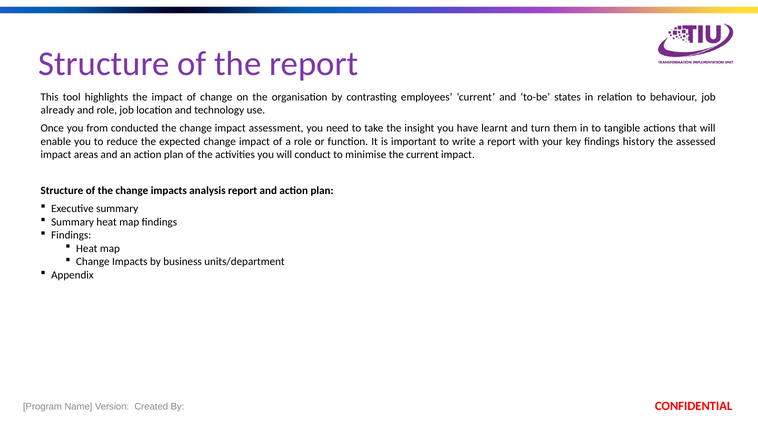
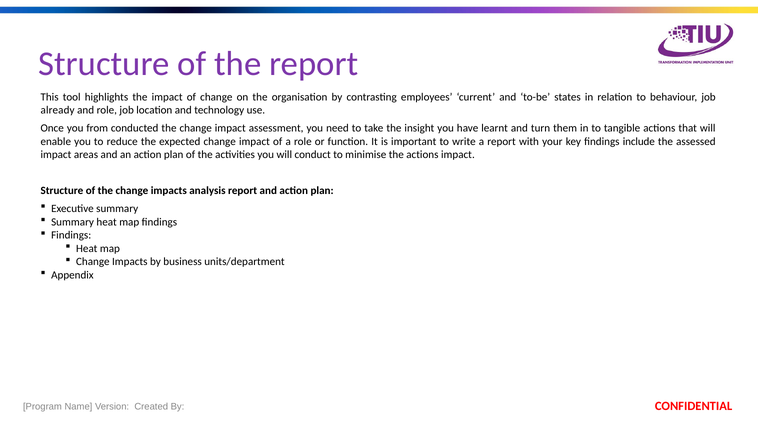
history: history -> include (639, 142)
the current: current -> actions (422, 155)
